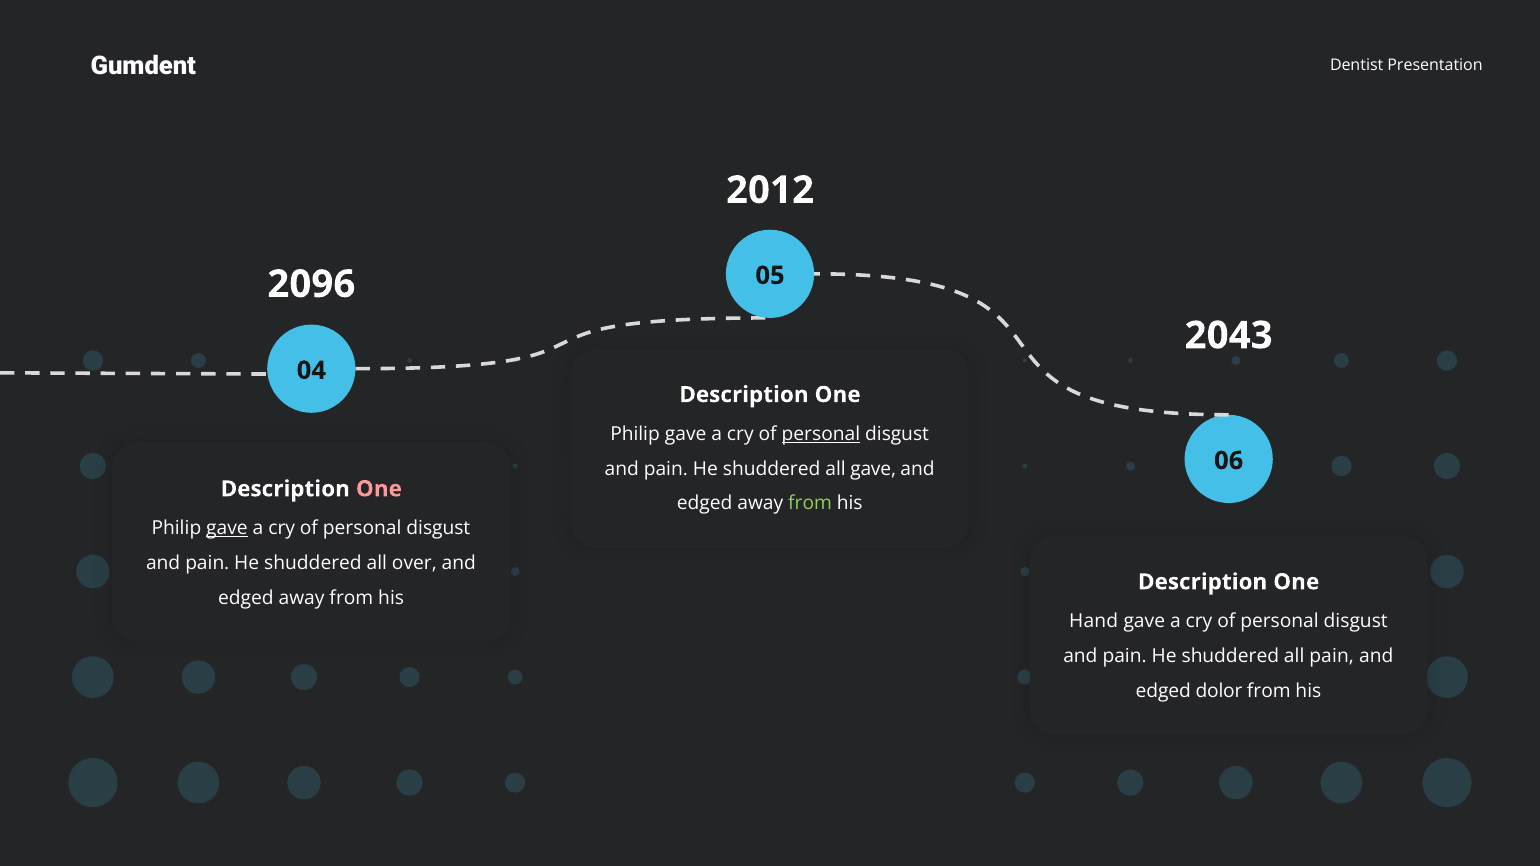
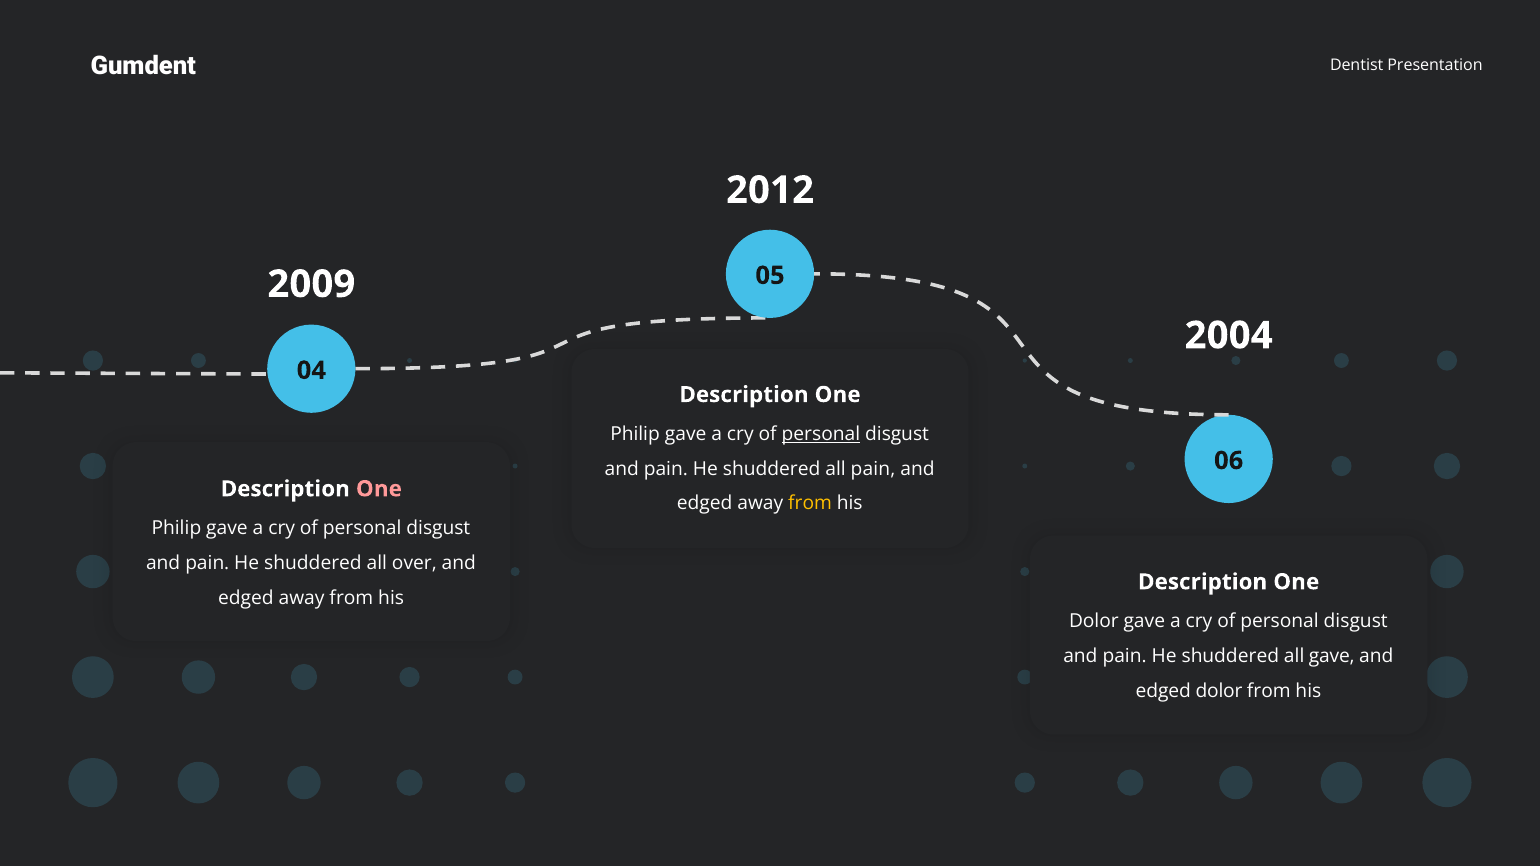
2096: 2096 -> 2009 (311, 284)
2043: 2043 -> 2004 (1229, 336)
all gave: gave -> pain (873, 469)
from colour: light green -> yellow (810, 504)
gave underline: present -> none (227, 529)
Hand: Hand -> Dolor (1094, 622)
all pain: pain -> gave (1332, 656)
